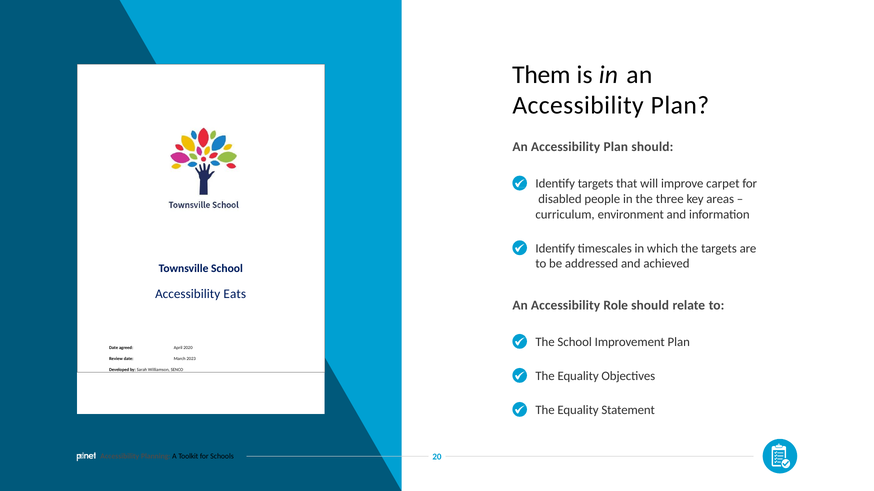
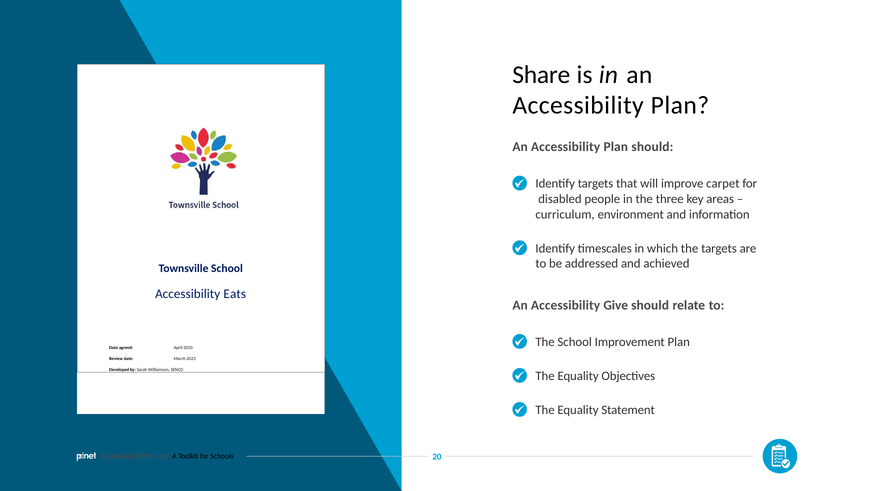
Them: Them -> Share (541, 75)
Role: Role -> Give (616, 305)
